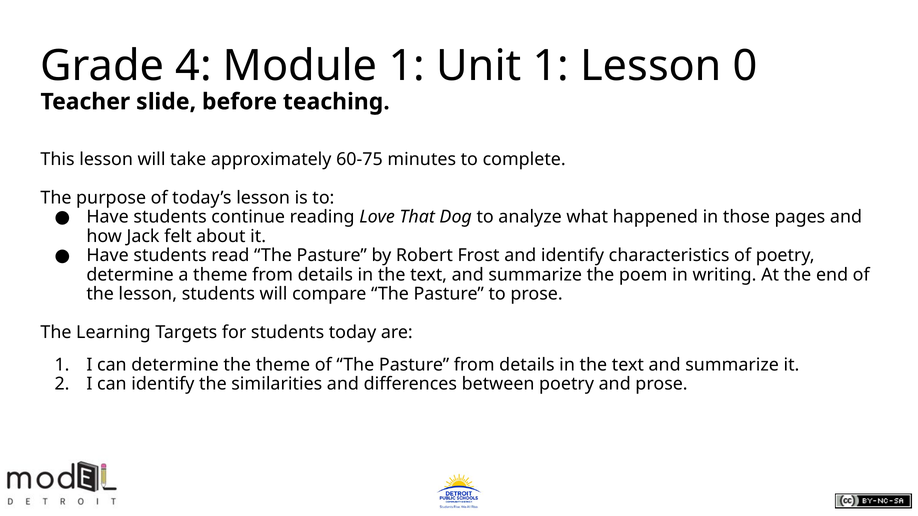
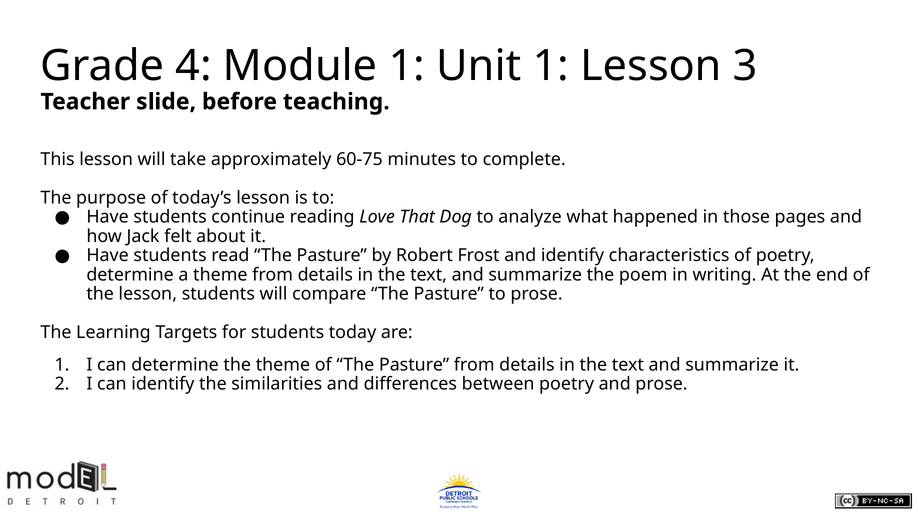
0: 0 -> 3 (745, 66)
